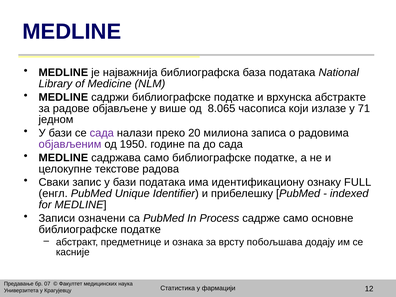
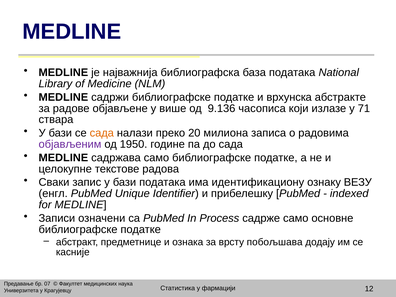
8.065: 8.065 -> 9.136 (222, 108)
једном: једном -> ствара (56, 120)
сада colour: purple -> orange (102, 133)
FULL: FULL -> ВЕЗУ (358, 182)
